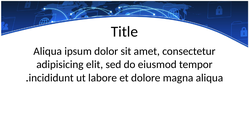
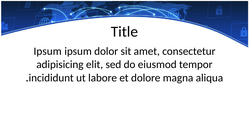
Aliqua: Aliqua -> Ipsum (48, 51)
